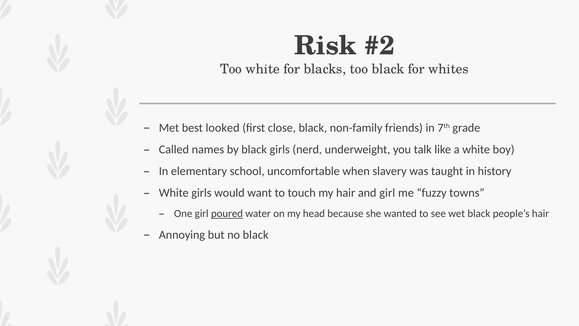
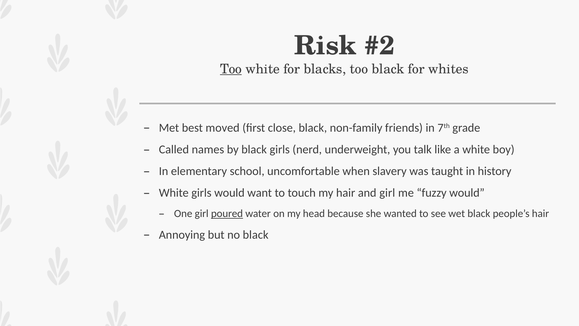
Too underline: none -> present (231, 69)
looked: looked -> moved (223, 128)
fuzzy towns: towns -> would (467, 193)
